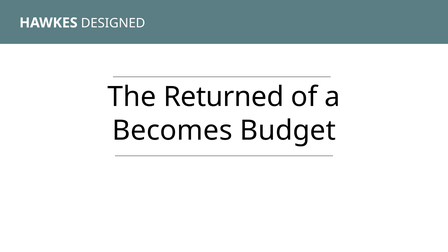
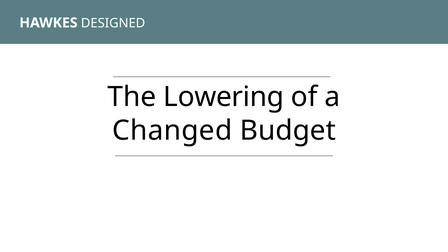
Returned: Returned -> Lowering (224, 97)
Becomes: Becomes -> Changed (172, 131)
